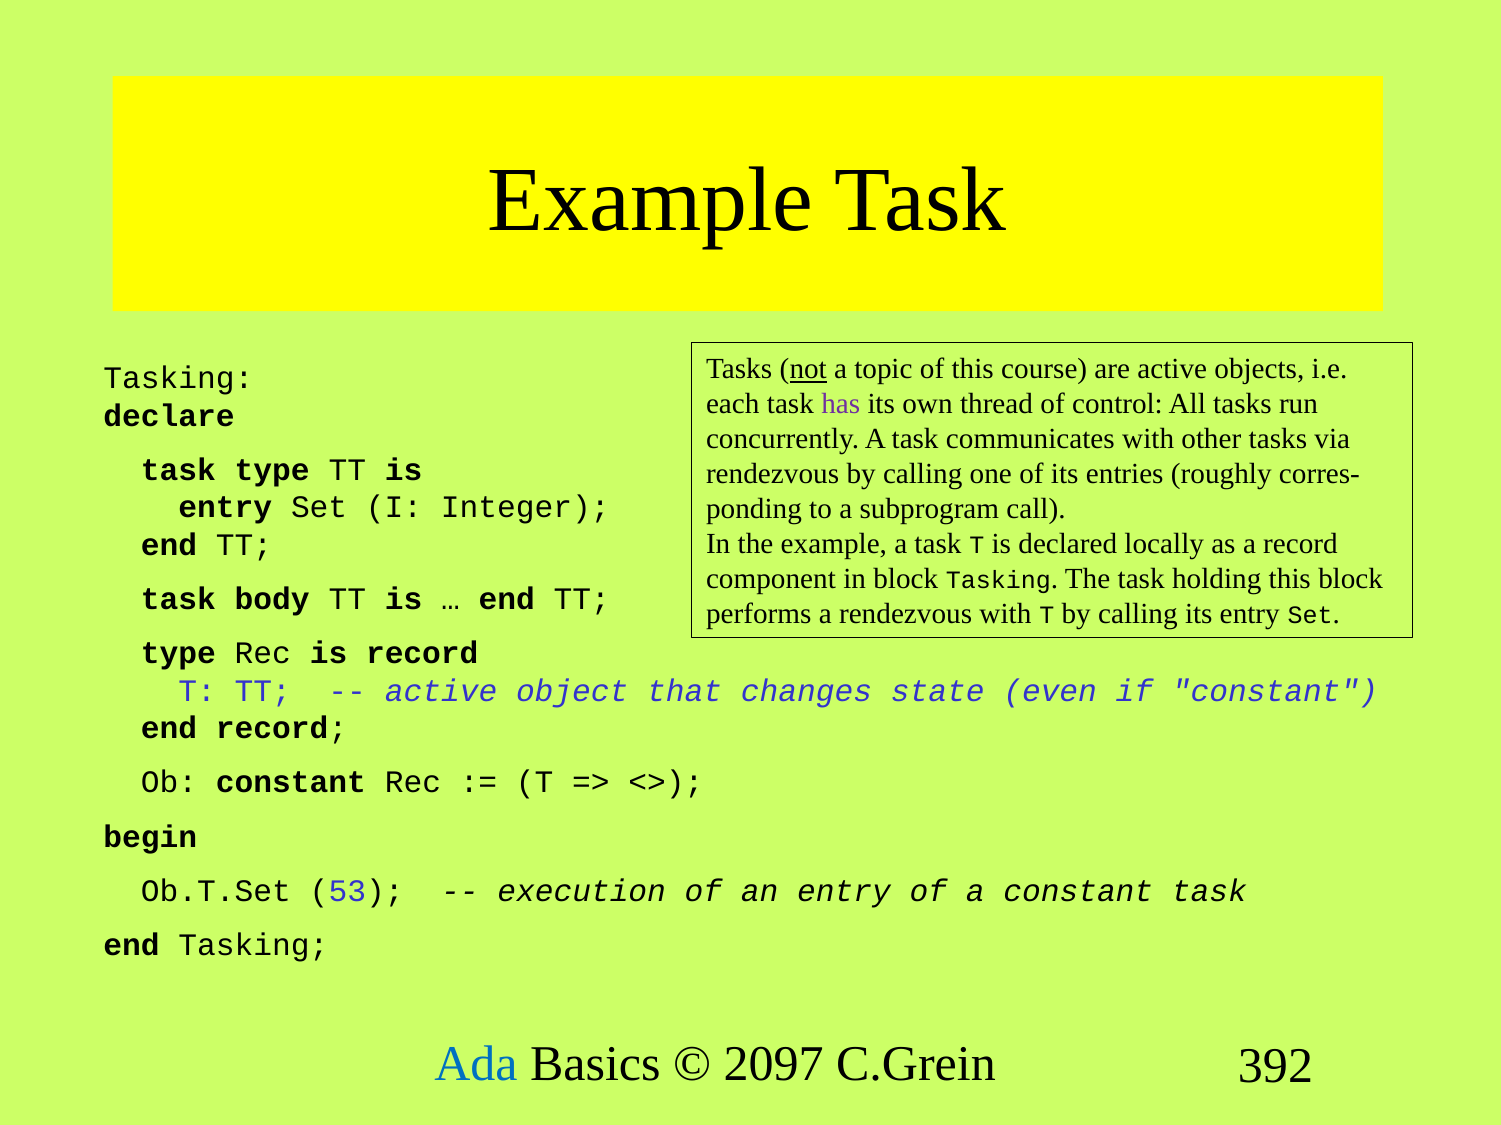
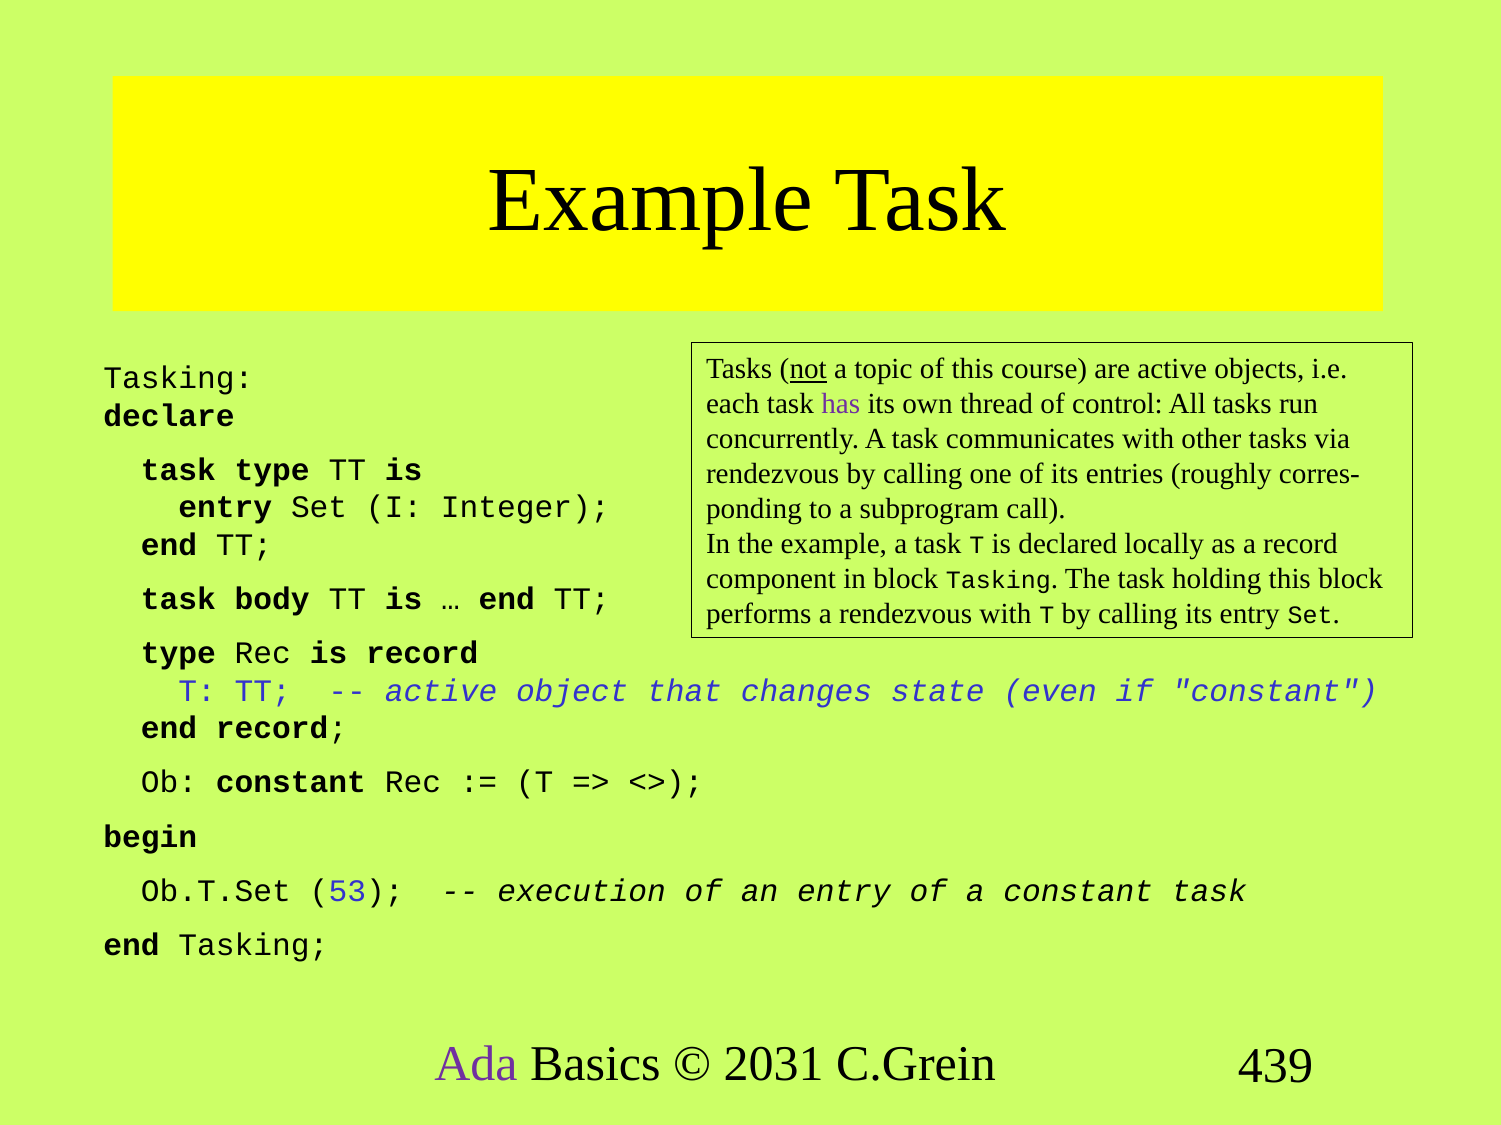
Ada colour: blue -> purple (476, 1065)
2097: 2097 -> 2031 (774, 1065)
392: 392 -> 439 (1276, 1067)
